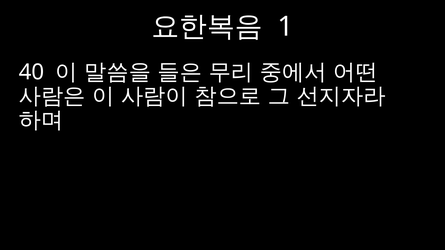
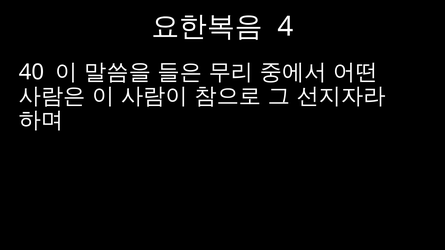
1: 1 -> 4 (286, 27)
